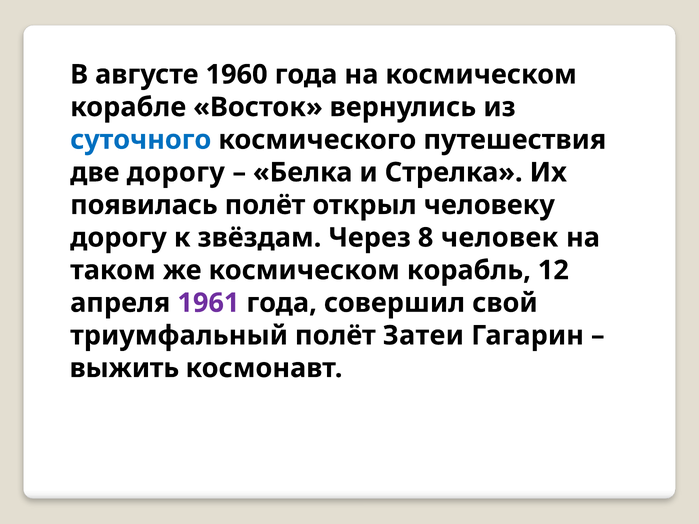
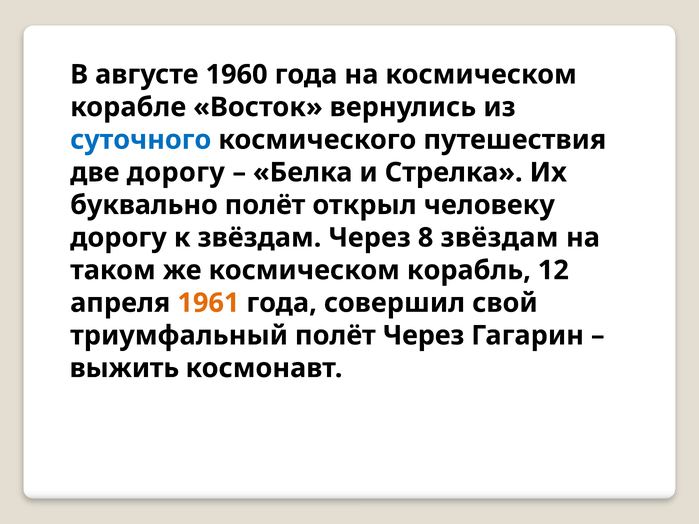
появилась: появилась -> буквально (144, 205)
8 человек: человек -> звёздам (500, 238)
1961 colour: purple -> orange (208, 303)
полёт Затеи: Затеи -> Через (424, 336)
